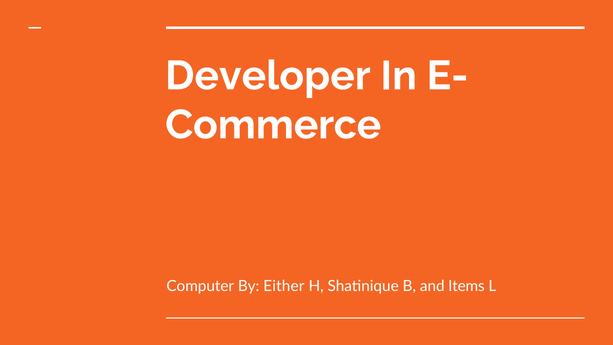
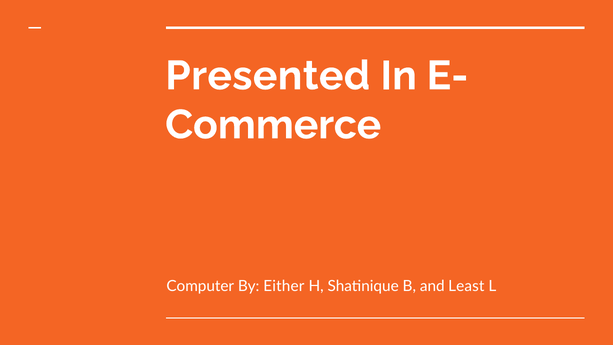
Developer: Developer -> Presented (268, 76)
Items: Items -> Least (466, 286)
